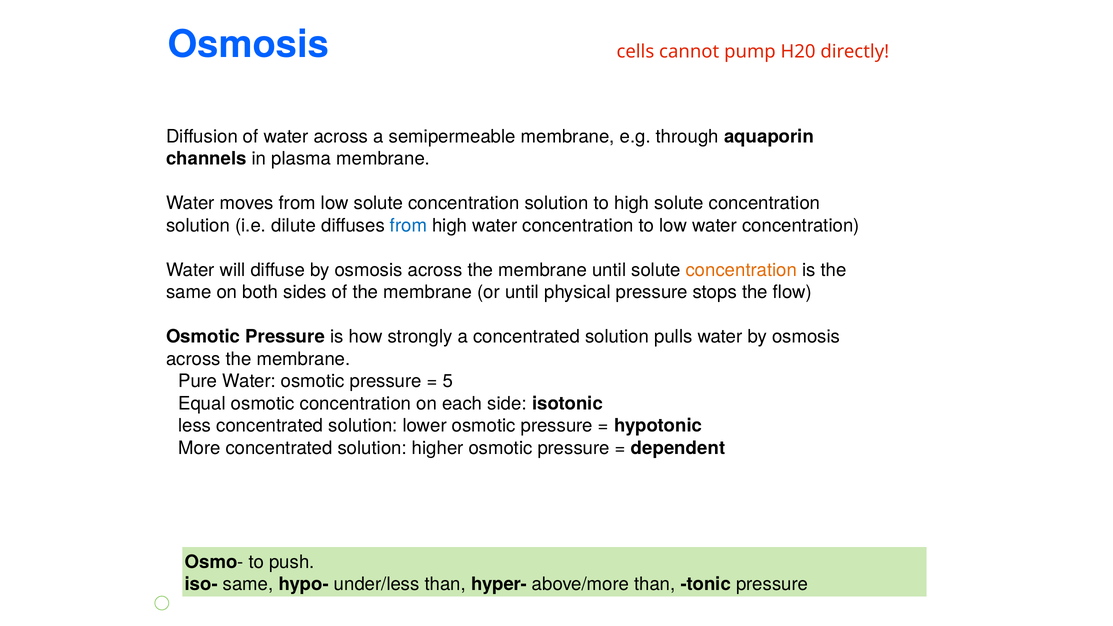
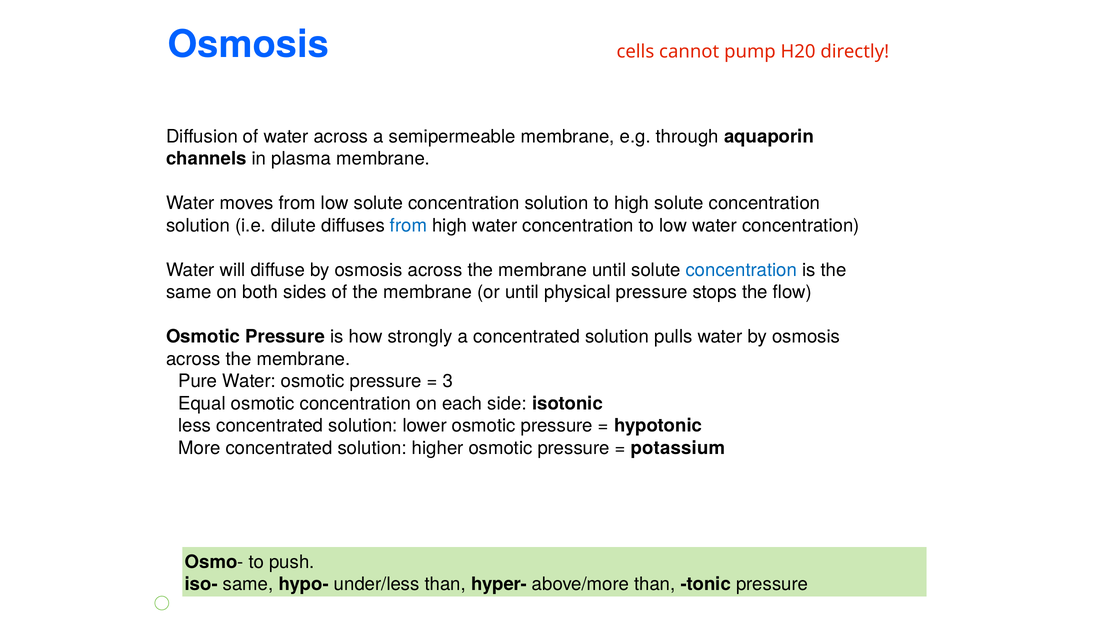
concentration colour: orange -> blue (741, 270)
5: 5 -> 3 (448, 381)
dependent: dependent -> potassium (678, 448)
